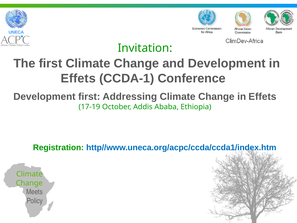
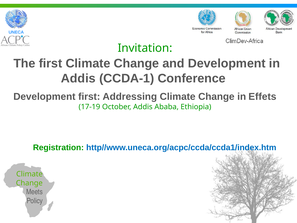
Effets: Effets -> Addis (78, 78)
